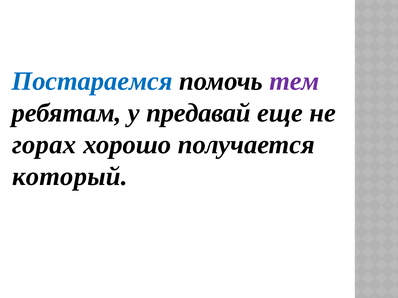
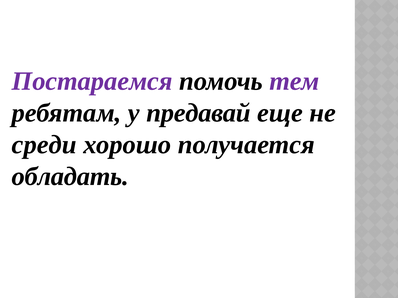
Постараемся colour: blue -> purple (92, 81)
горах: горах -> среди (44, 145)
который: который -> обладать (70, 177)
